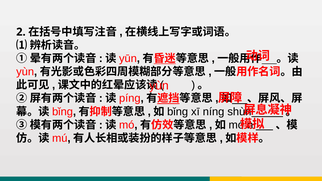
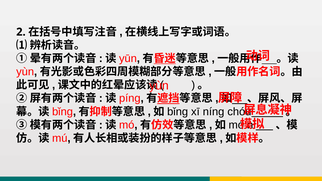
shùn: shùn -> chóu (239, 112)
